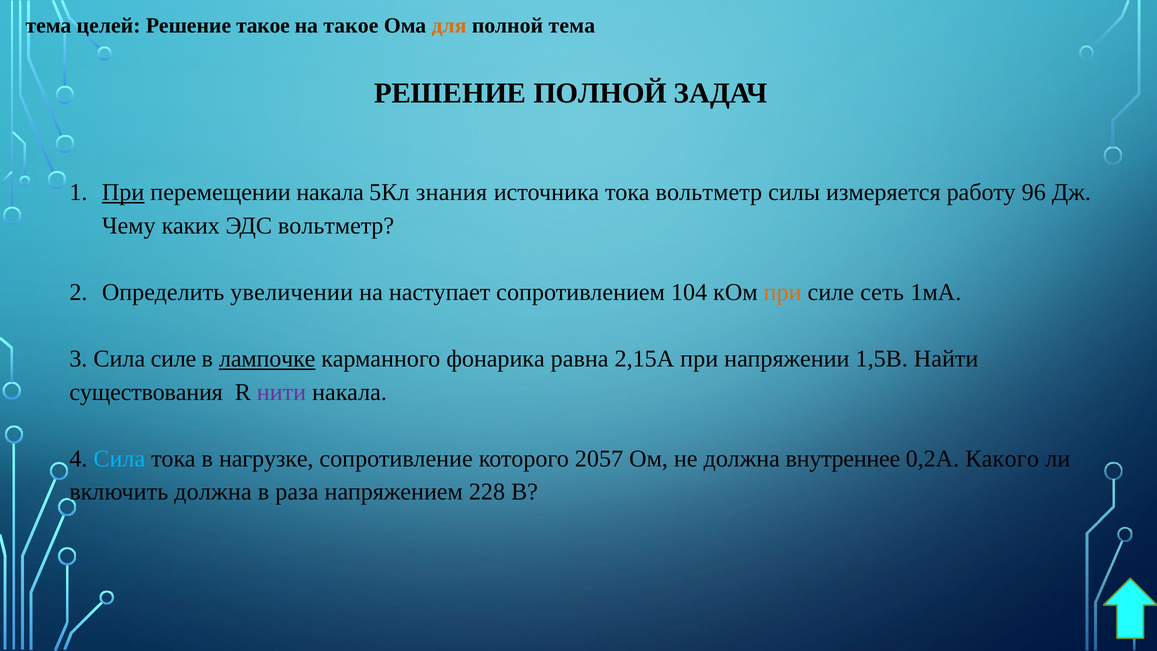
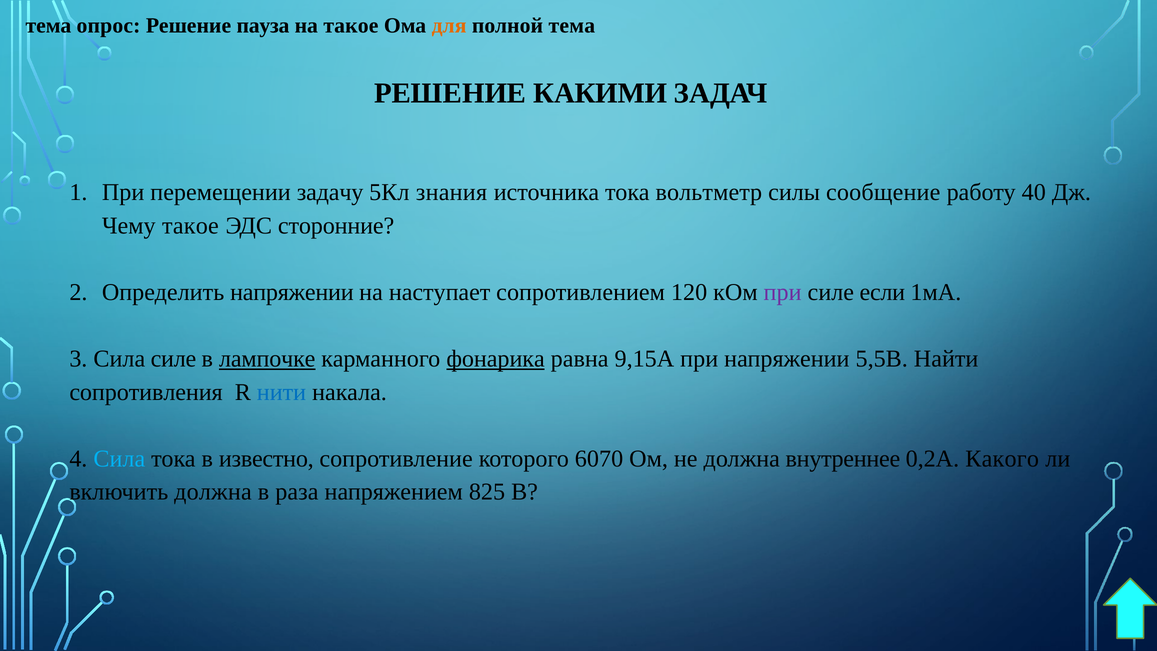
целей: целей -> опрос (109, 26)
Решение такое: такое -> пауза (263, 26)
РЕШЕНИЕ ПОЛНОЙ: ПОЛНОЙ -> КАКИМИ (600, 93)
При underline: present -> none (123, 192)
перемещении накала: накала -> задачу (330, 192)
измеряется: измеряется -> сообщение (883, 192)
96: 96 -> 40 (1034, 192)
Чему каких: каких -> такое (190, 226)
ЭДС вольтметр: вольтметр -> сторонние (336, 226)
Определить увеличении: увеличении -> напряжении (292, 292)
104: 104 -> 120 (689, 292)
при colour: orange -> purple (783, 292)
сеть: сеть -> если (882, 292)
фонарика underline: none -> present (496, 359)
2,15А: 2,15А -> 9,15А (644, 359)
1,5В: 1,5В -> 5,5В (882, 359)
существования: существования -> сопротивления (146, 392)
нити colour: purple -> blue (281, 392)
нагрузке: нагрузке -> известно (266, 459)
2057: 2057 -> 6070 (599, 459)
228: 228 -> 825 (487, 492)
